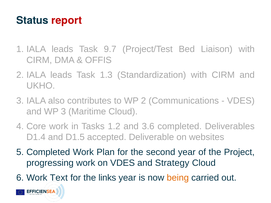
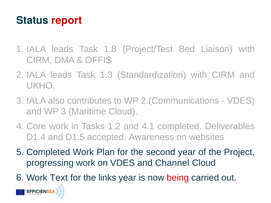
9.7: 9.7 -> 1.8 (110, 49)
3.6: 3.6 -> 4.1 (148, 127)
Deliverable: Deliverable -> Awareness (151, 137)
Strategy: Strategy -> Channel (172, 163)
being colour: orange -> red (178, 178)
